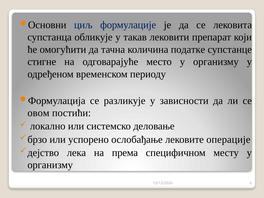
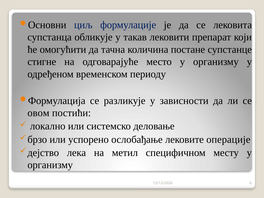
податке: податке -> постане (188, 49)
према: према -> метил (125, 153)
